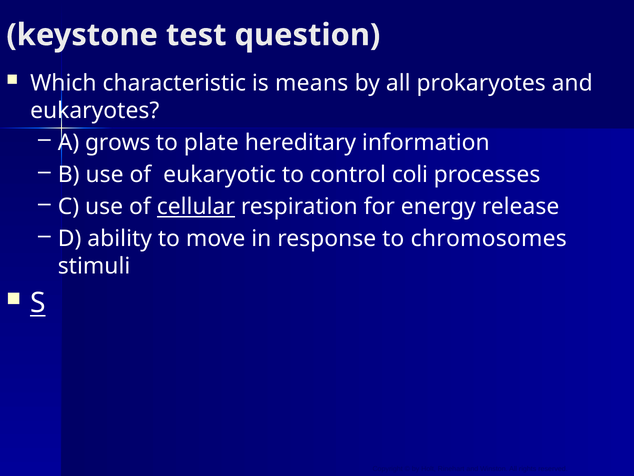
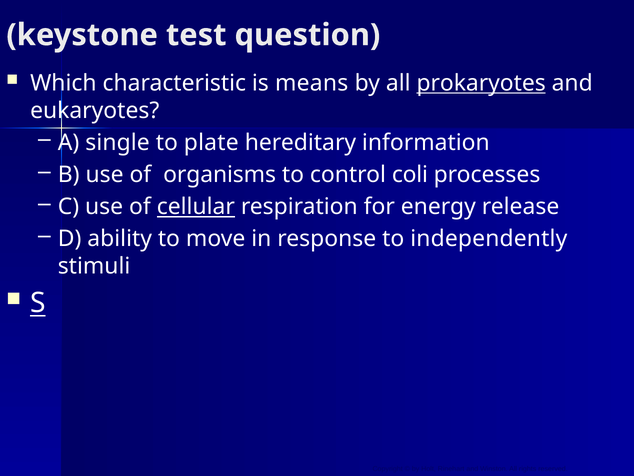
prokaryotes underline: none -> present (481, 83)
grows: grows -> single (118, 143)
eukaryotic: eukaryotic -> organisms (220, 175)
chromosomes: chromosomes -> independently (489, 239)
